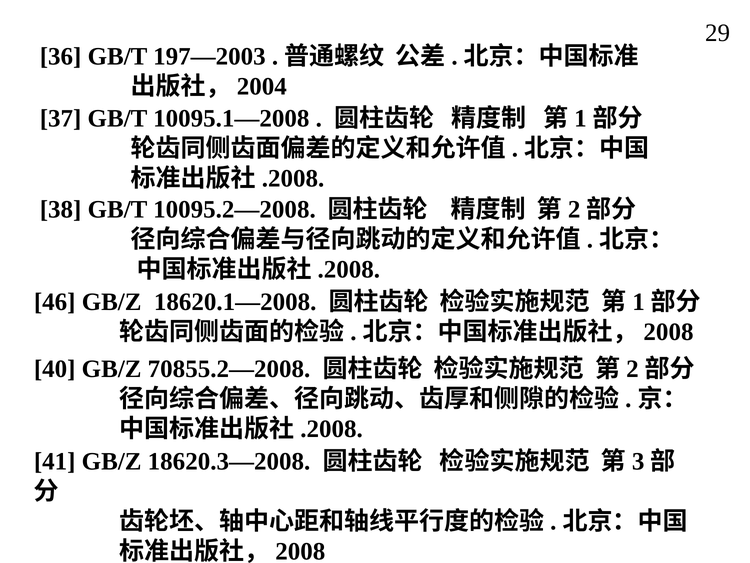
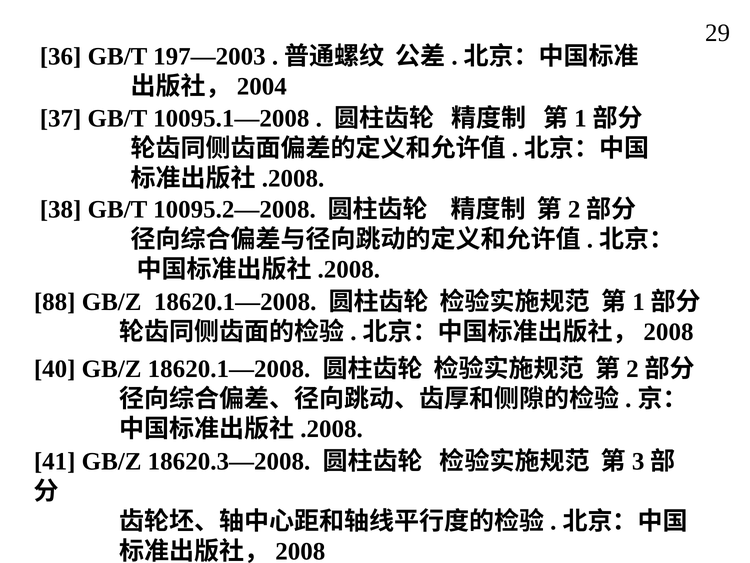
46: 46 -> 88 (55, 302)
40 GB/Z 70855.2—2008: 70855.2—2008 -> 18620.1—2008 (229, 369)
